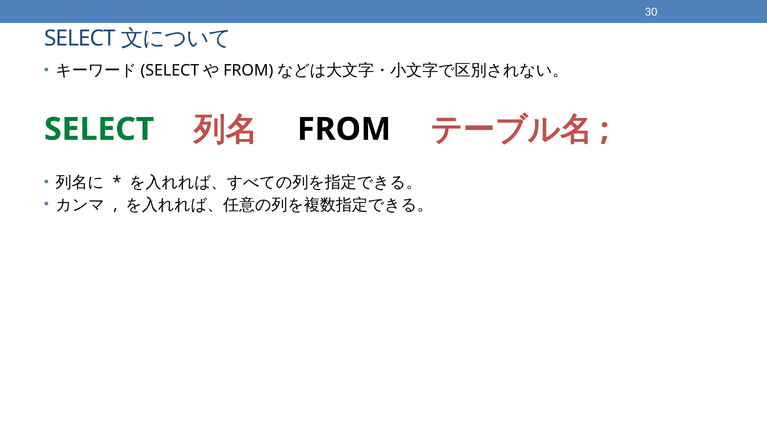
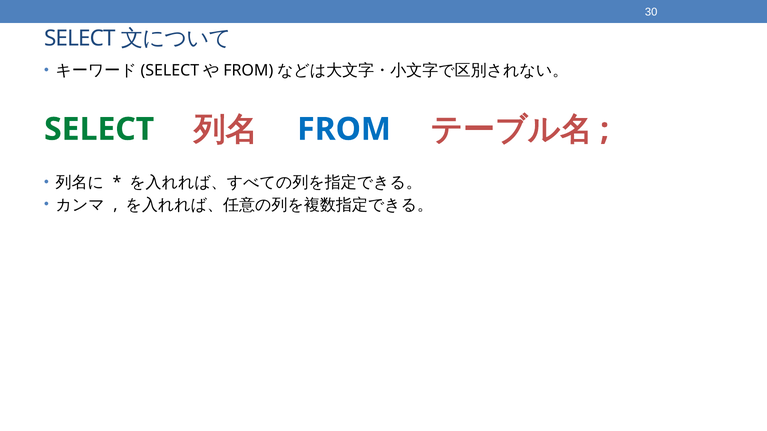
FROM colour: black -> blue (344, 129)
